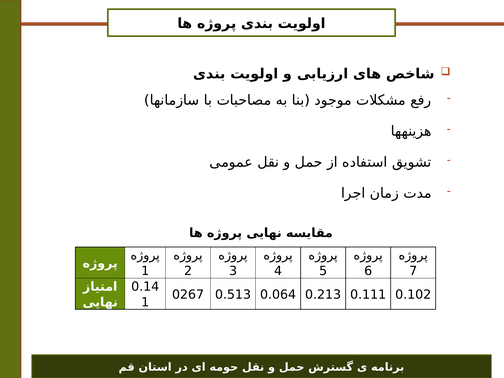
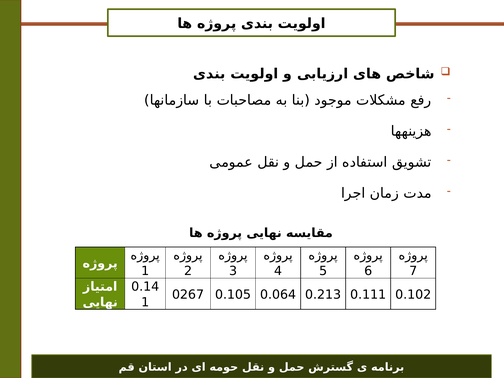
0.513: 0.513 -> 0.105 (233, 295)
